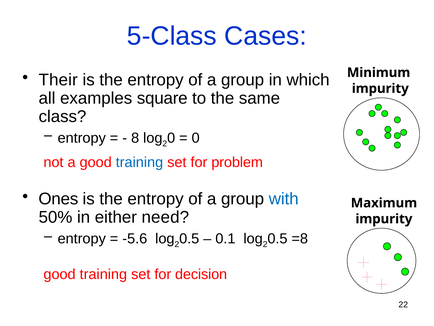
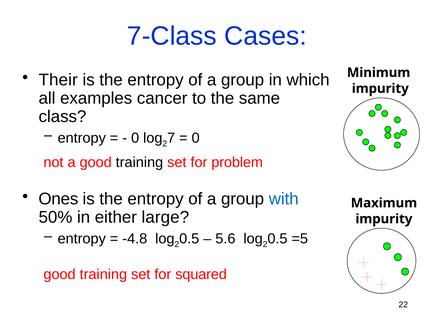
5-Class: 5-Class -> 7-Class (172, 36)
square: square -> cancer (162, 98)
8: 8 -> 0 (135, 138)
0: 0 -> 7 (171, 138)
training colour: blue -> black (139, 162)
need: need -> large (165, 217)
-5.6: -5.6 -> -4.8 (135, 238)
0.1: 0.1 -> 5.6 (225, 238)
=8: =8 -> =5 (300, 238)
decision: decision -> squared (201, 274)
